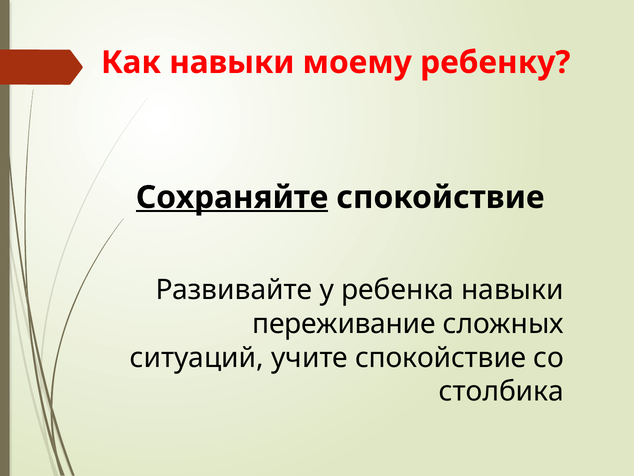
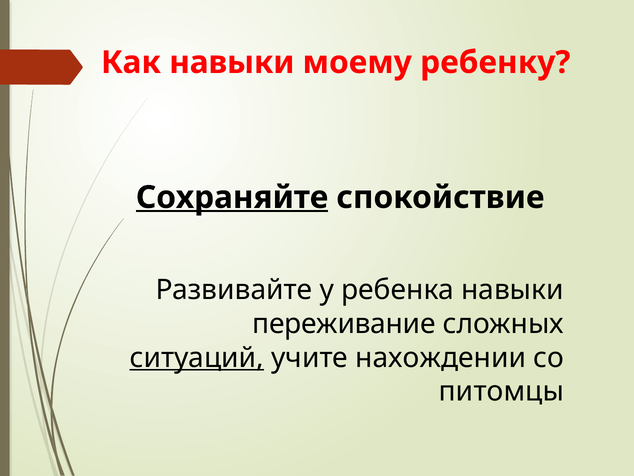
ситуаций underline: none -> present (197, 357)
учите спокойствие: спокойствие -> нахождении (441, 357)
столбика: столбика -> питомцы (501, 391)
